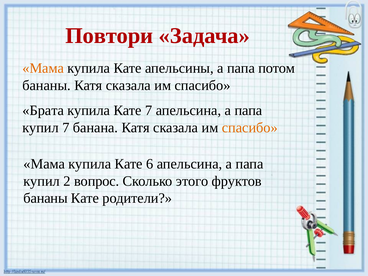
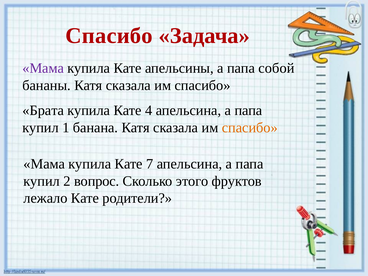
Повтори: Повтори -> Спасибо (109, 36)
Мама colour: orange -> purple (43, 68)
потом: потом -> собой (277, 68)
Кате 7: 7 -> 4 (149, 110)
купил 7: 7 -> 1 (66, 128)
6: 6 -> 7 (150, 164)
бананы: бананы -> лежало (45, 198)
